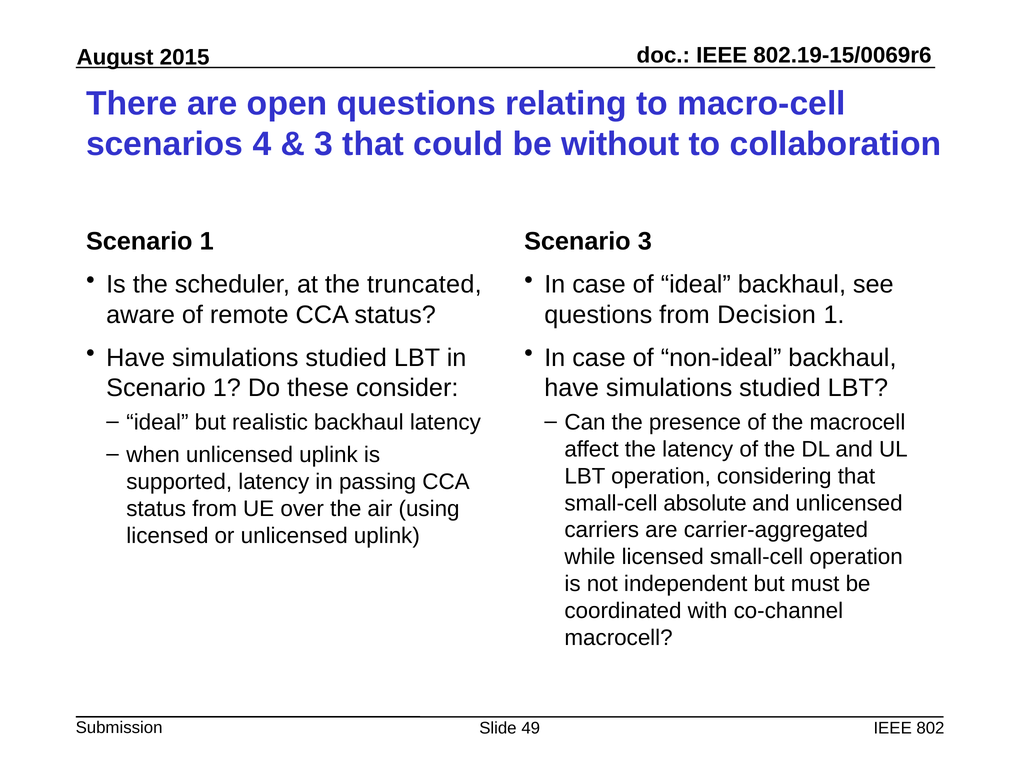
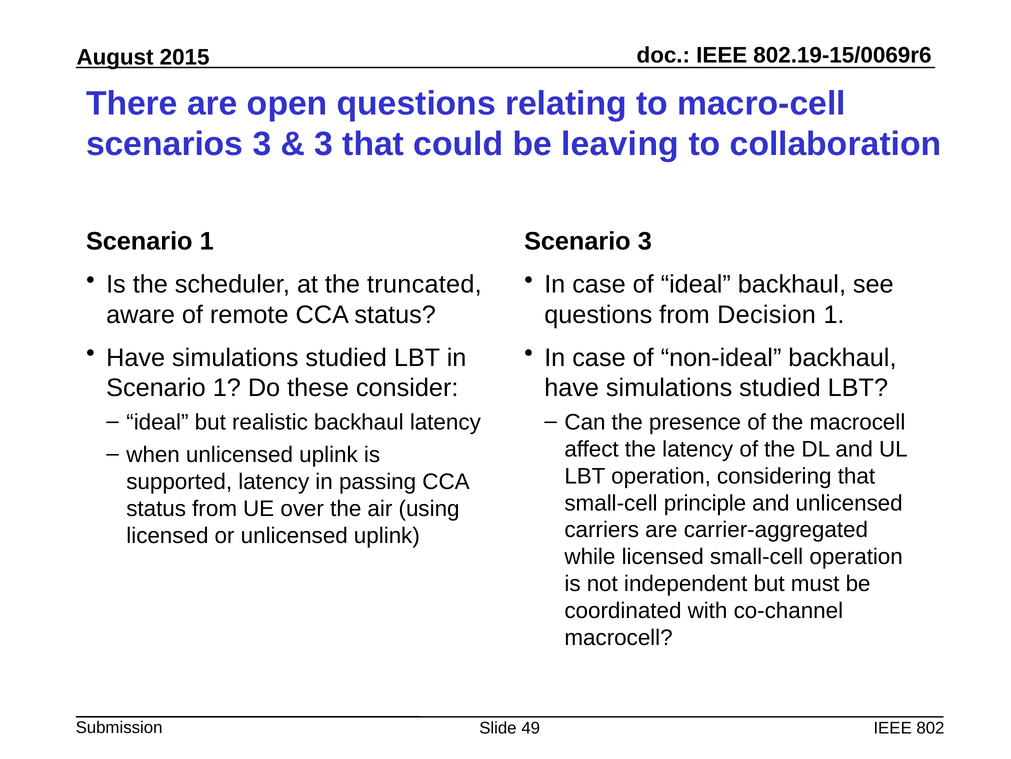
scenarios 4: 4 -> 3 (262, 144)
without: without -> leaving (620, 144)
absolute: absolute -> principle (705, 503)
